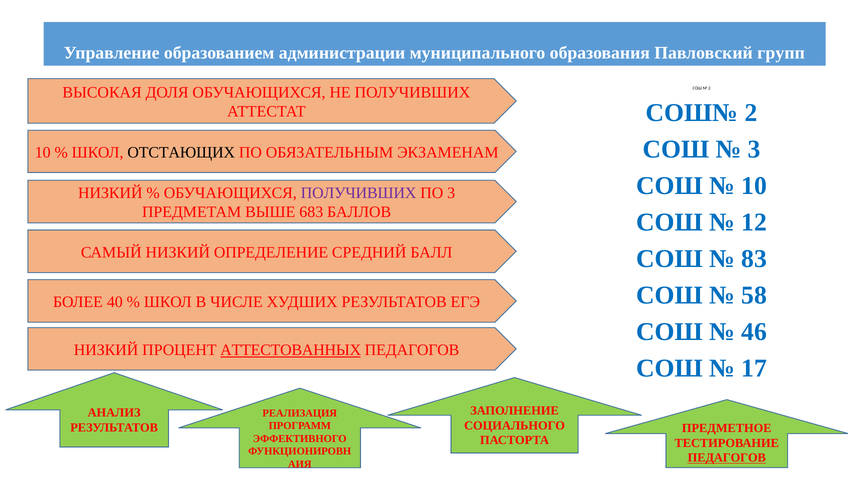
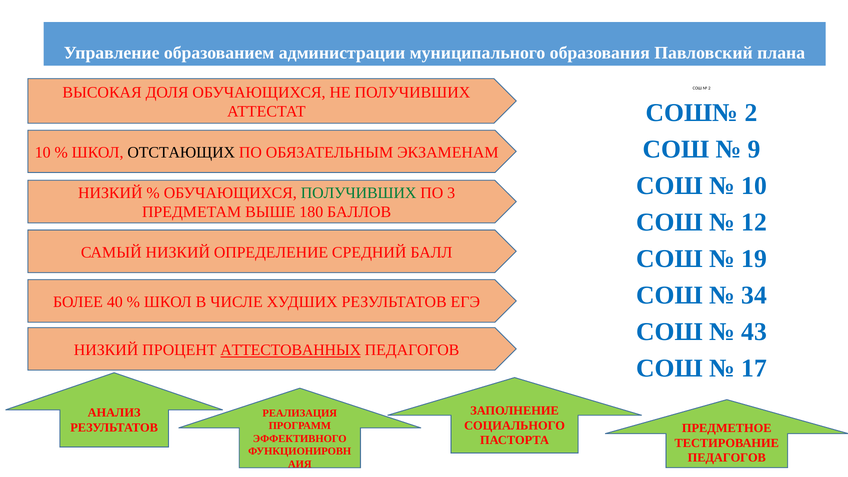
групп: групп -> плана (781, 53)
3: 3 -> 9 (754, 149)
ПОЛУЧИВШИХ colour: purple -> green (359, 193)
683: 683 -> 180 (311, 212)
83: 83 -> 19 (754, 259)
58: 58 -> 34 (754, 296)
46: 46 -> 43 (754, 332)
ПЕДАГОГОВ underline: present -> none (727, 458)
